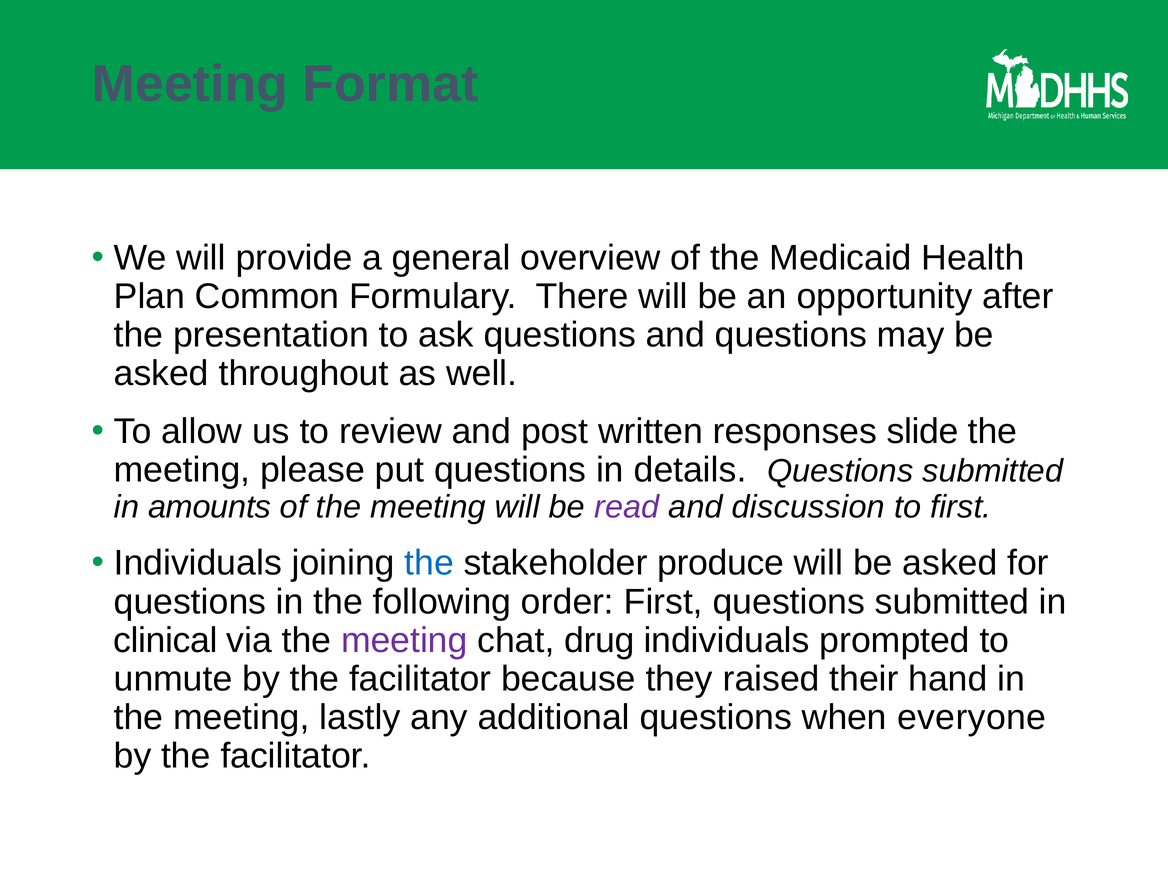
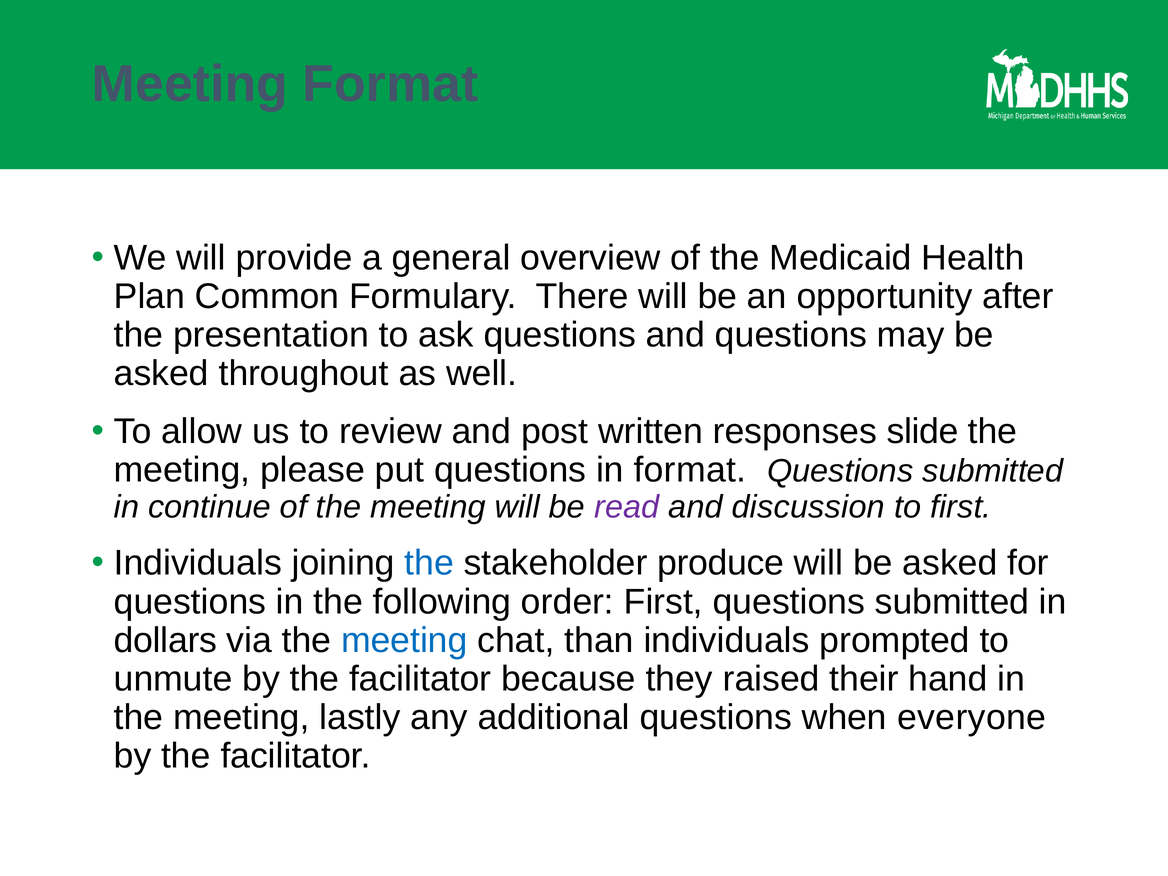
in details: details -> format (690, 470)
amounts: amounts -> continue (209, 507)
clinical: clinical -> dollars (165, 640)
meeting colour: purple -> blue (404, 640)
drug: drug -> than (599, 640)
